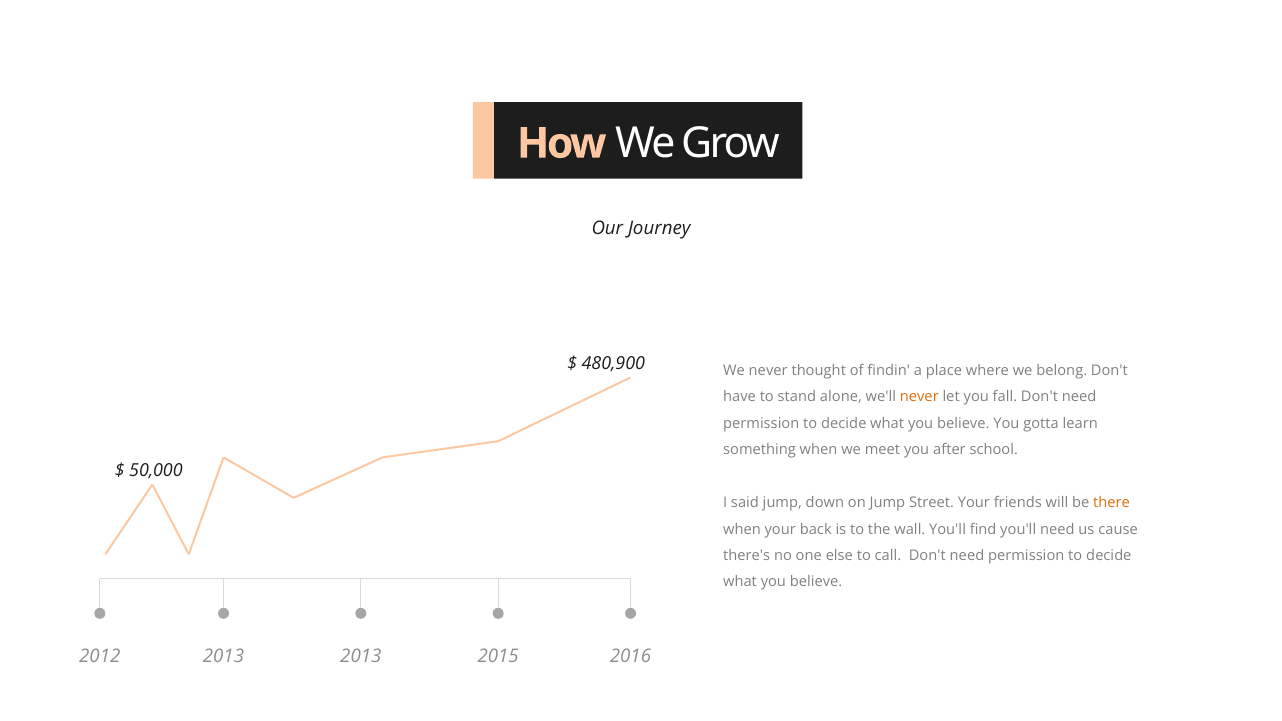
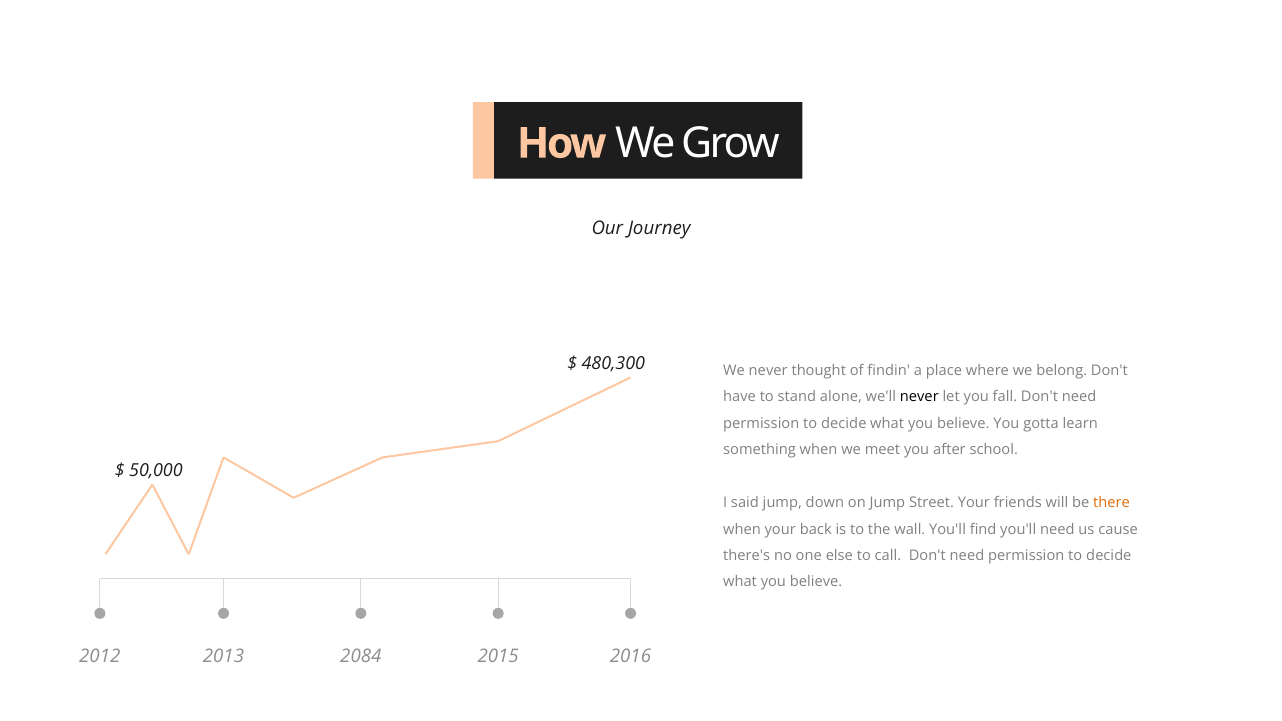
480,900: 480,900 -> 480,300 (613, 363)
never colour: orange -> black (919, 397)
2013 2013: 2013 -> 2084 (361, 657)
